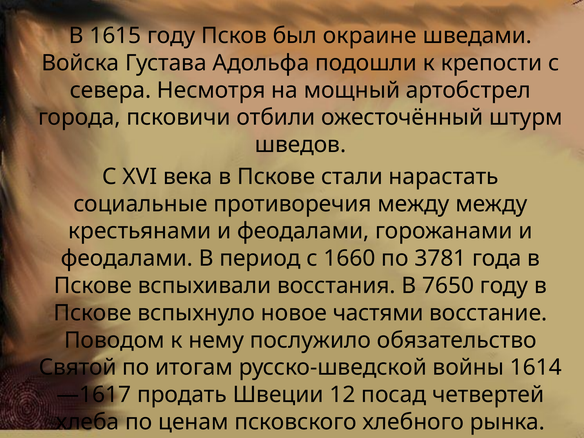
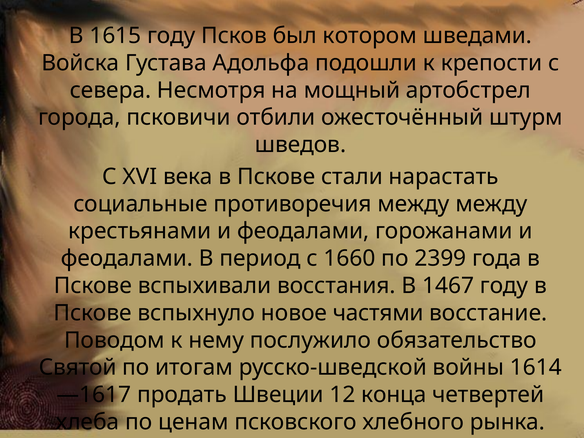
окраине: окраине -> котором (370, 36)
3781: 3781 -> 2399 (440, 258)
7650: 7650 -> 1467 (448, 286)
посад: посад -> конца (394, 395)
